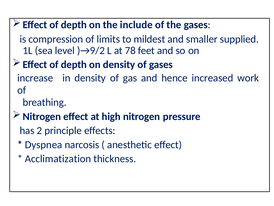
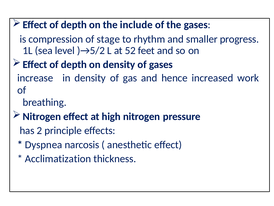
limits: limits -> stage (108, 39)
mildest: mildest -> rhythm (149, 39)
supplied: supplied -> progress (239, 39)
)→9/2: )→9/2 -> )→5/2 (91, 51)
78: 78 -> 52 (130, 51)
